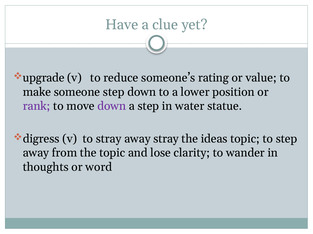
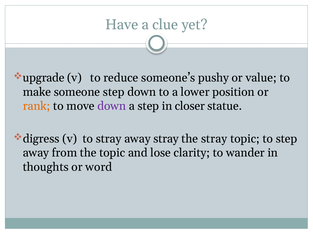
rating: rating -> pushy (213, 78)
rank colour: purple -> orange (37, 106)
water: water -> closer (190, 106)
the ideas: ideas -> stray (214, 139)
